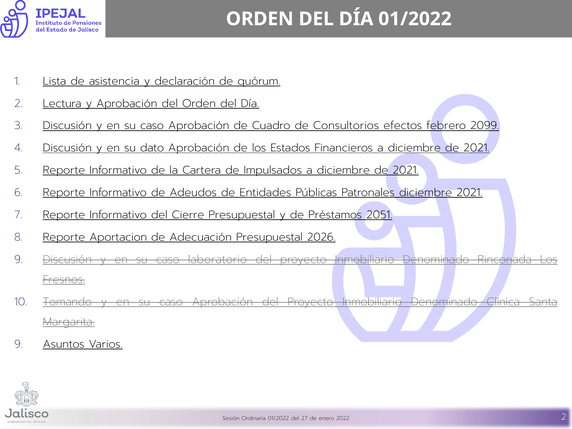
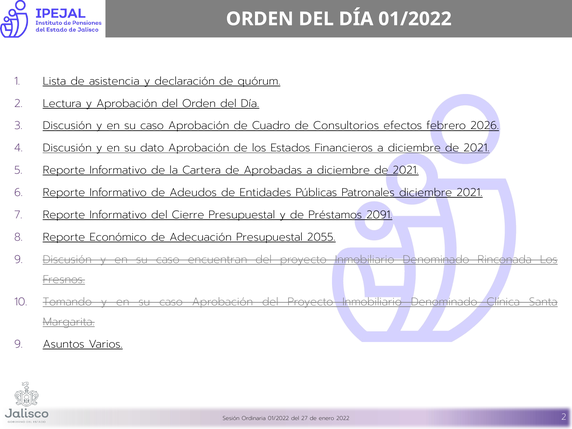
2099: 2099 -> 2026 (485, 126)
Impulsados: Impulsados -> Aprobadas (273, 170)
2051: 2051 -> 2091 (379, 215)
Aportacion: Aportacion -> Económico (118, 237)
2026: 2026 -> 2055 (321, 237)
laboratorio: laboratorio -> encuentran (218, 259)
